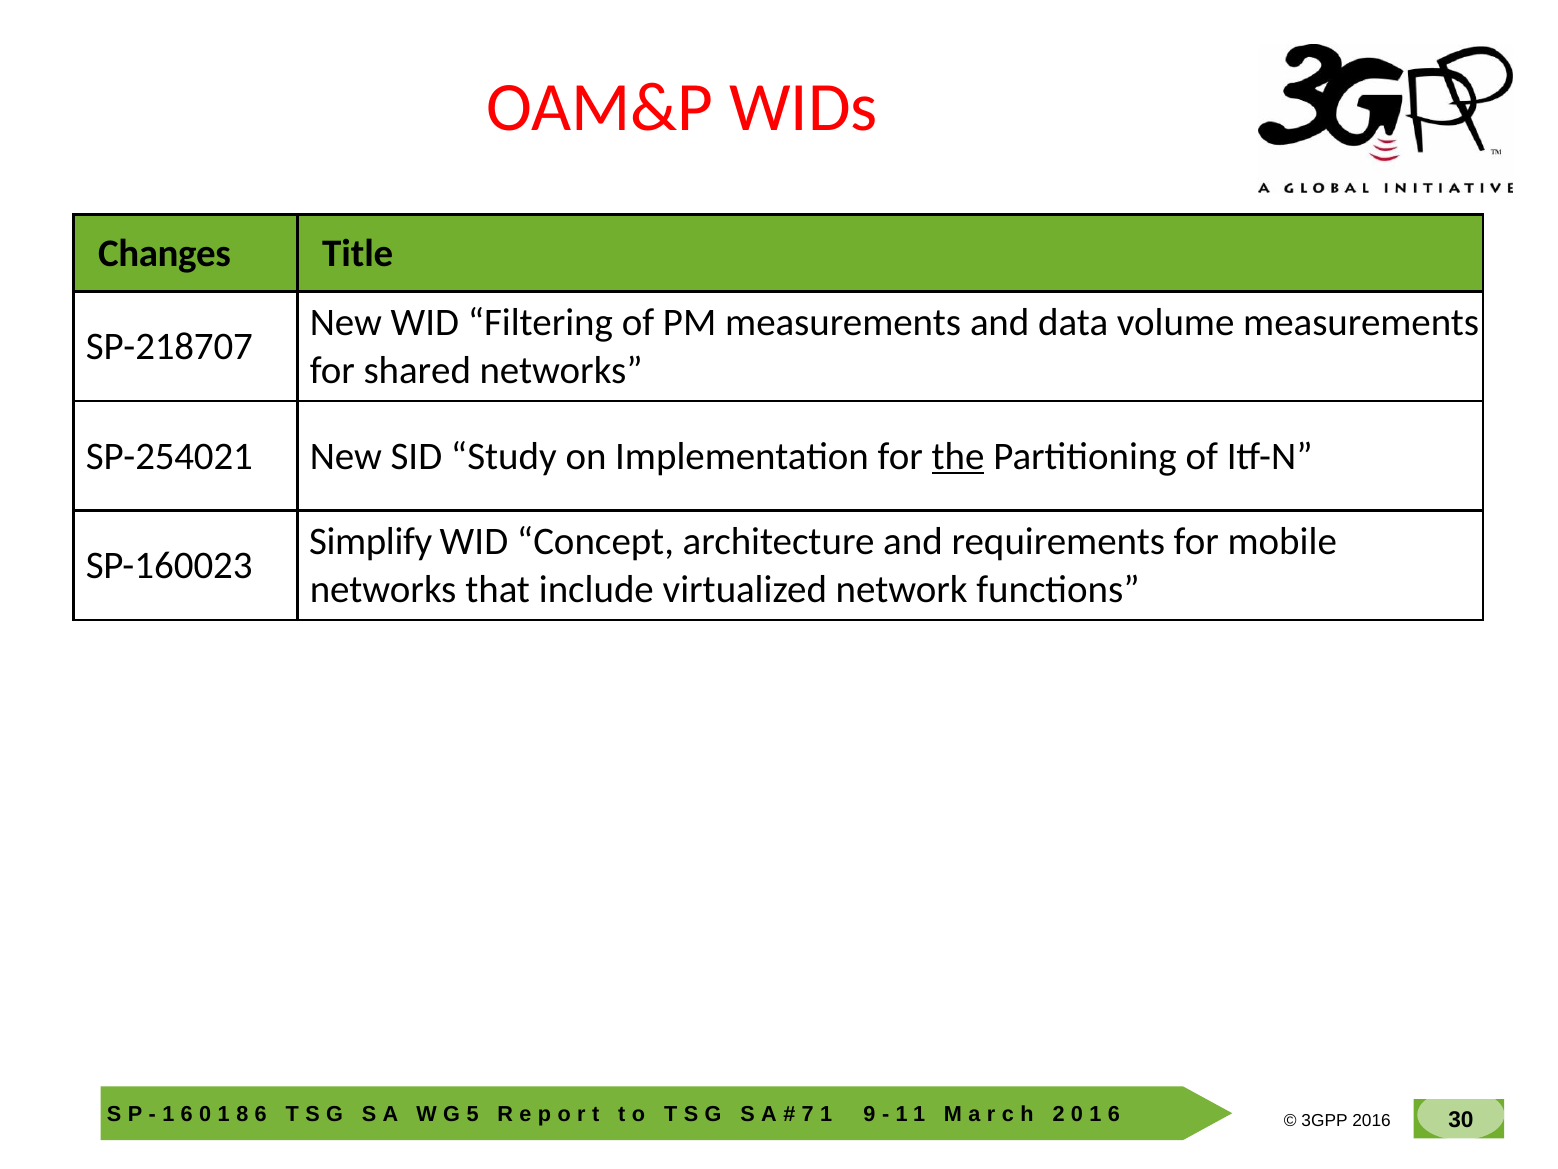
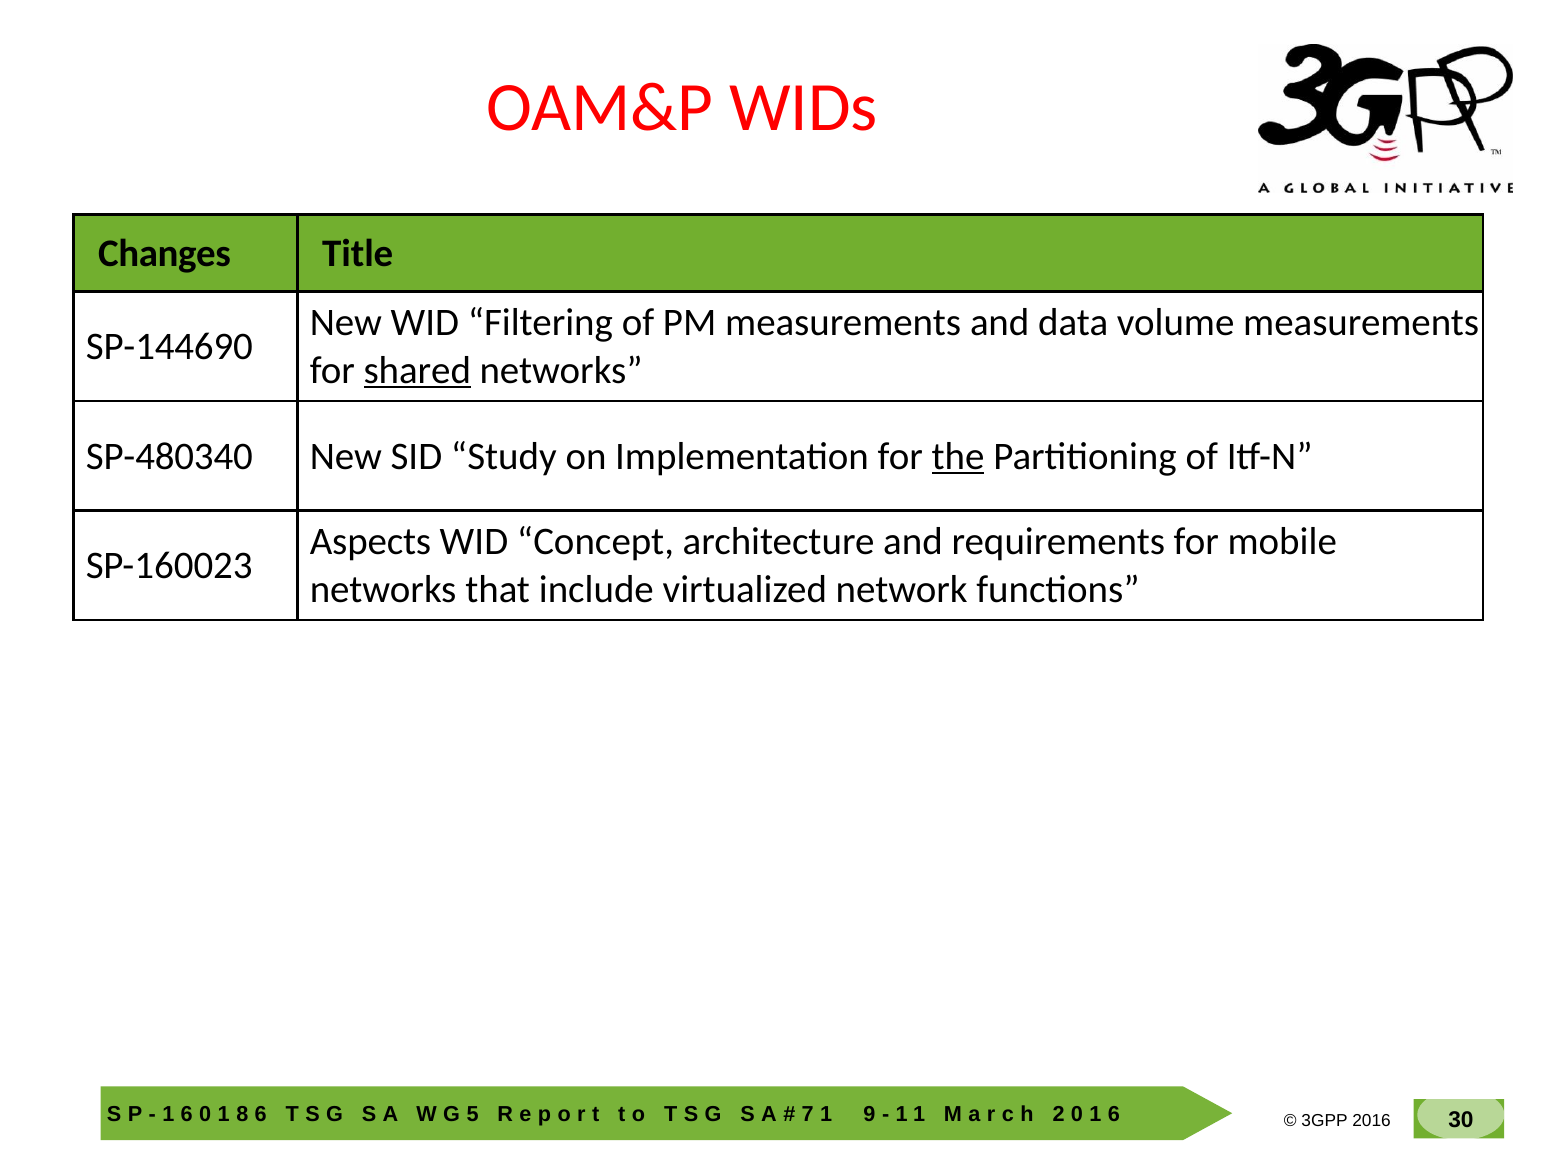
SP-218707: SP-218707 -> SP-144690 (169, 347)
shared underline: none -> present (417, 370)
SP-254021: SP-254021 -> SP-480340 (169, 456)
Simplify: Simplify -> Aspects (371, 542)
